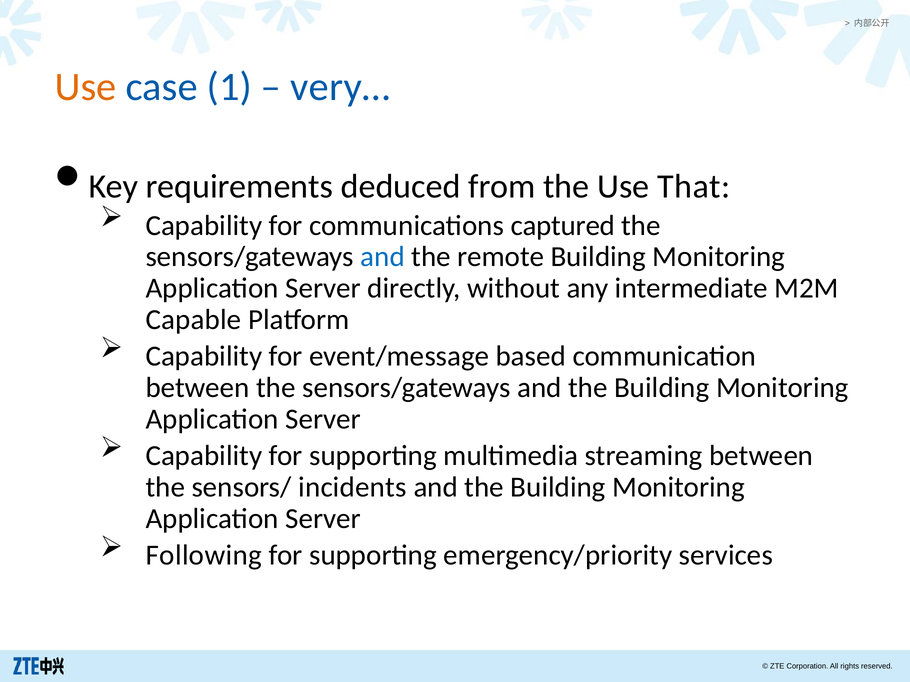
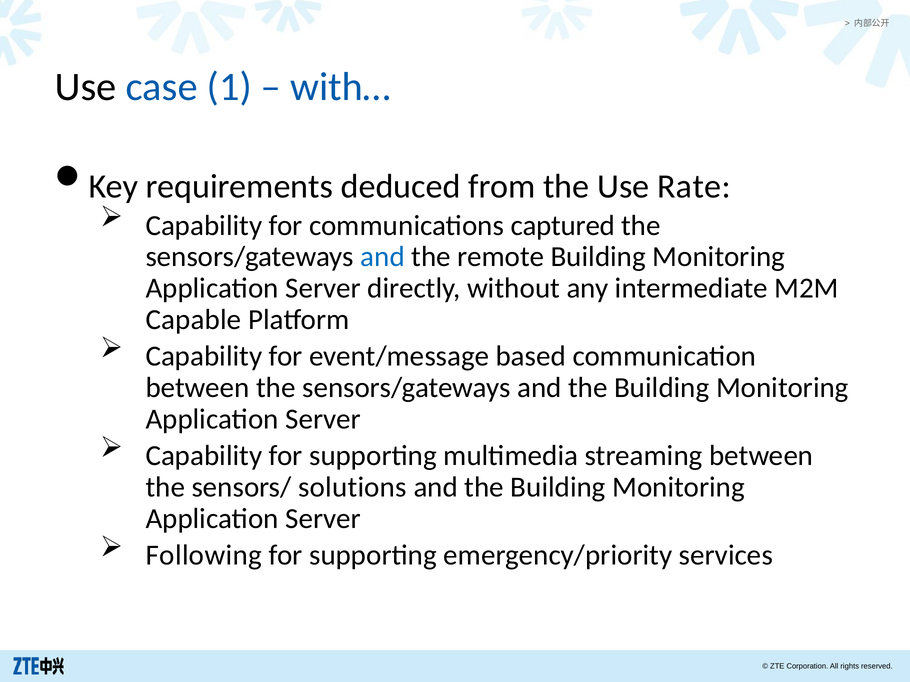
Use colour: orange -> black (86, 87)
very…: very… -> with… (341, 87)
That: That -> Rate (694, 187)
incidents: incidents -> solutions (352, 488)
